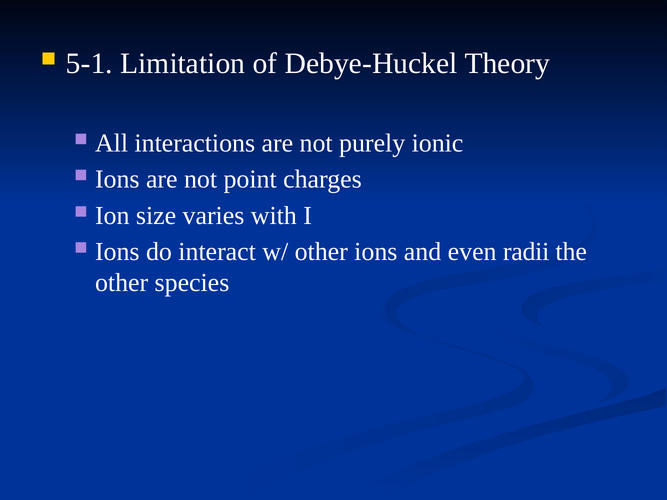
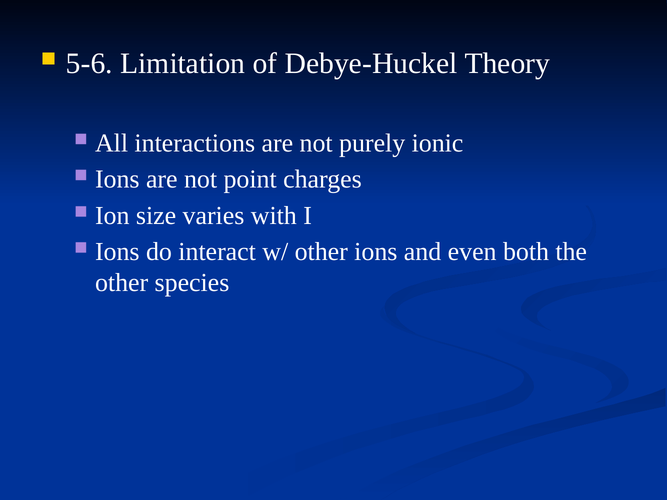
5-1: 5-1 -> 5-6 (89, 63)
radii: radii -> both (526, 252)
